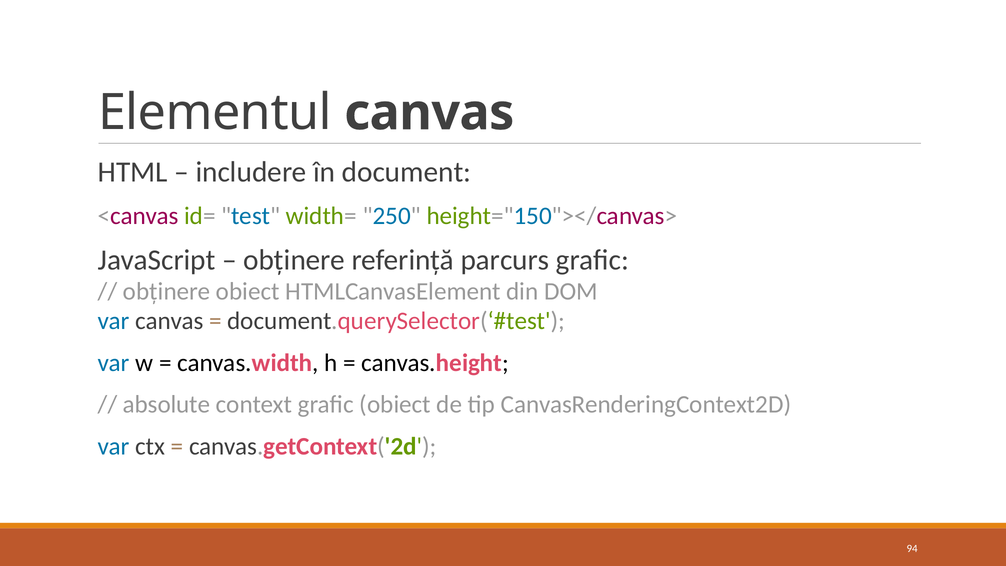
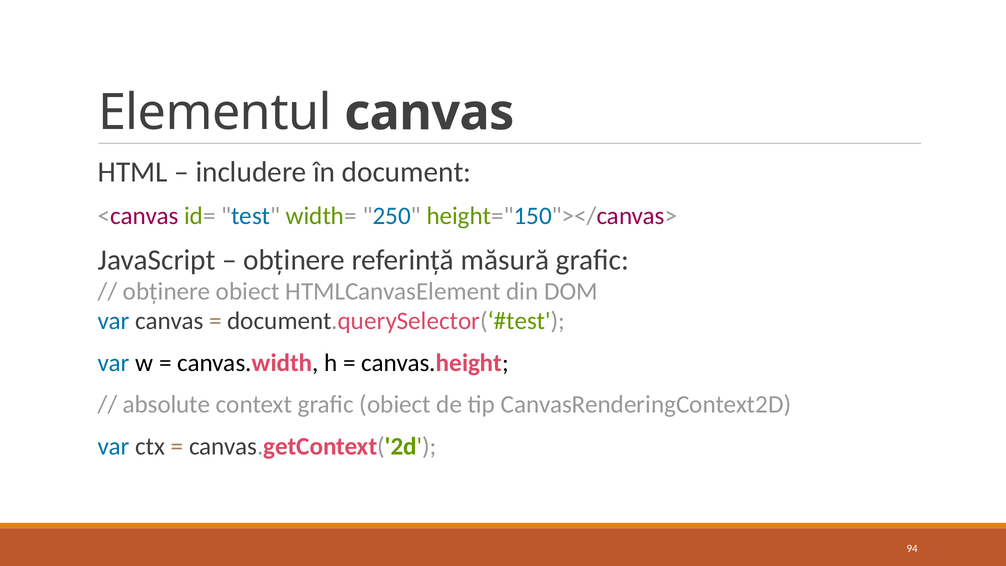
parcurs: parcurs -> măsură (505, 260)
